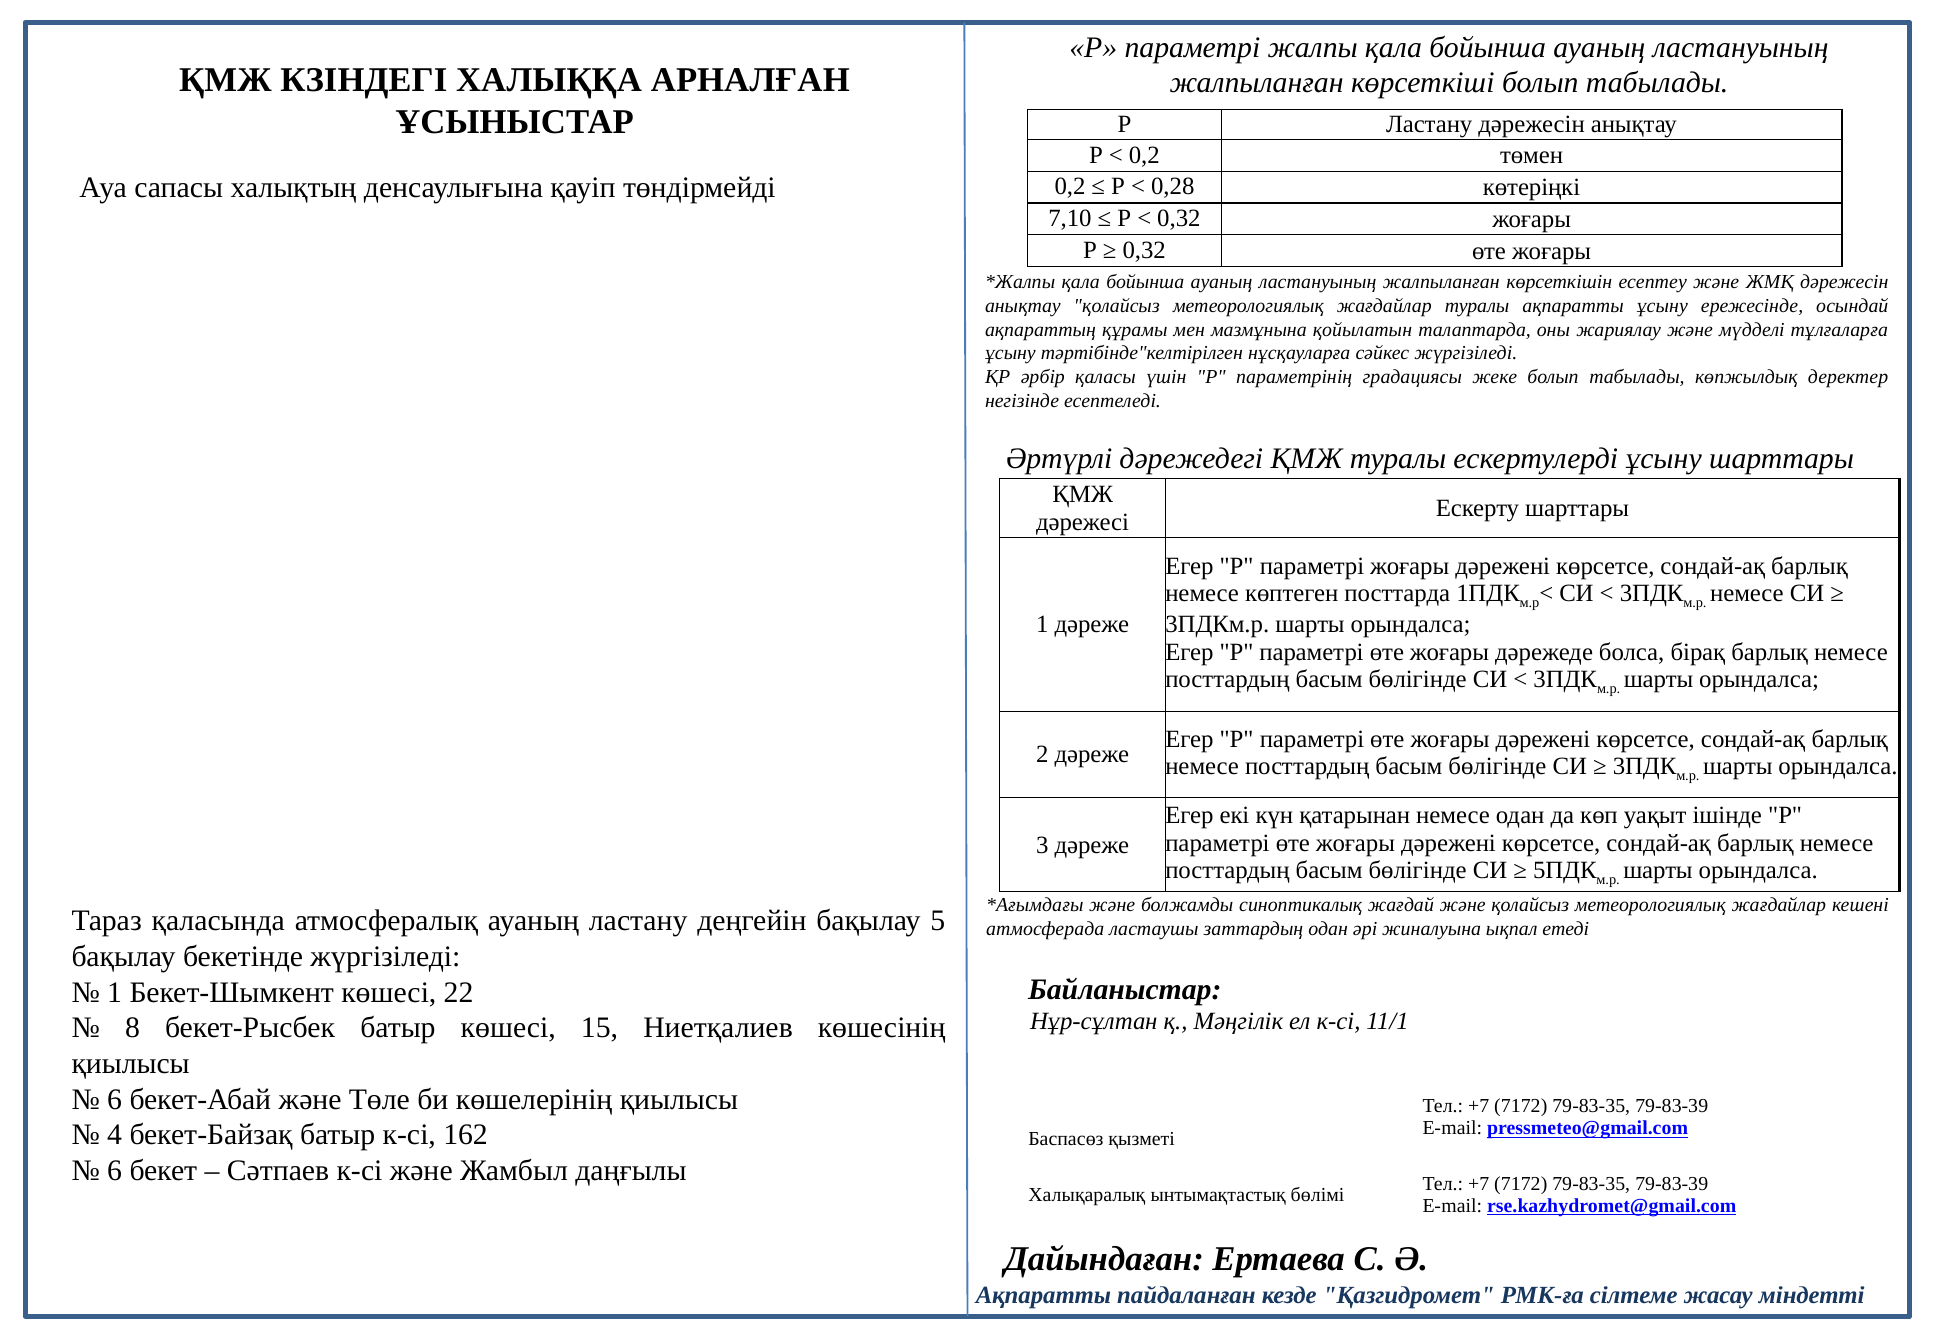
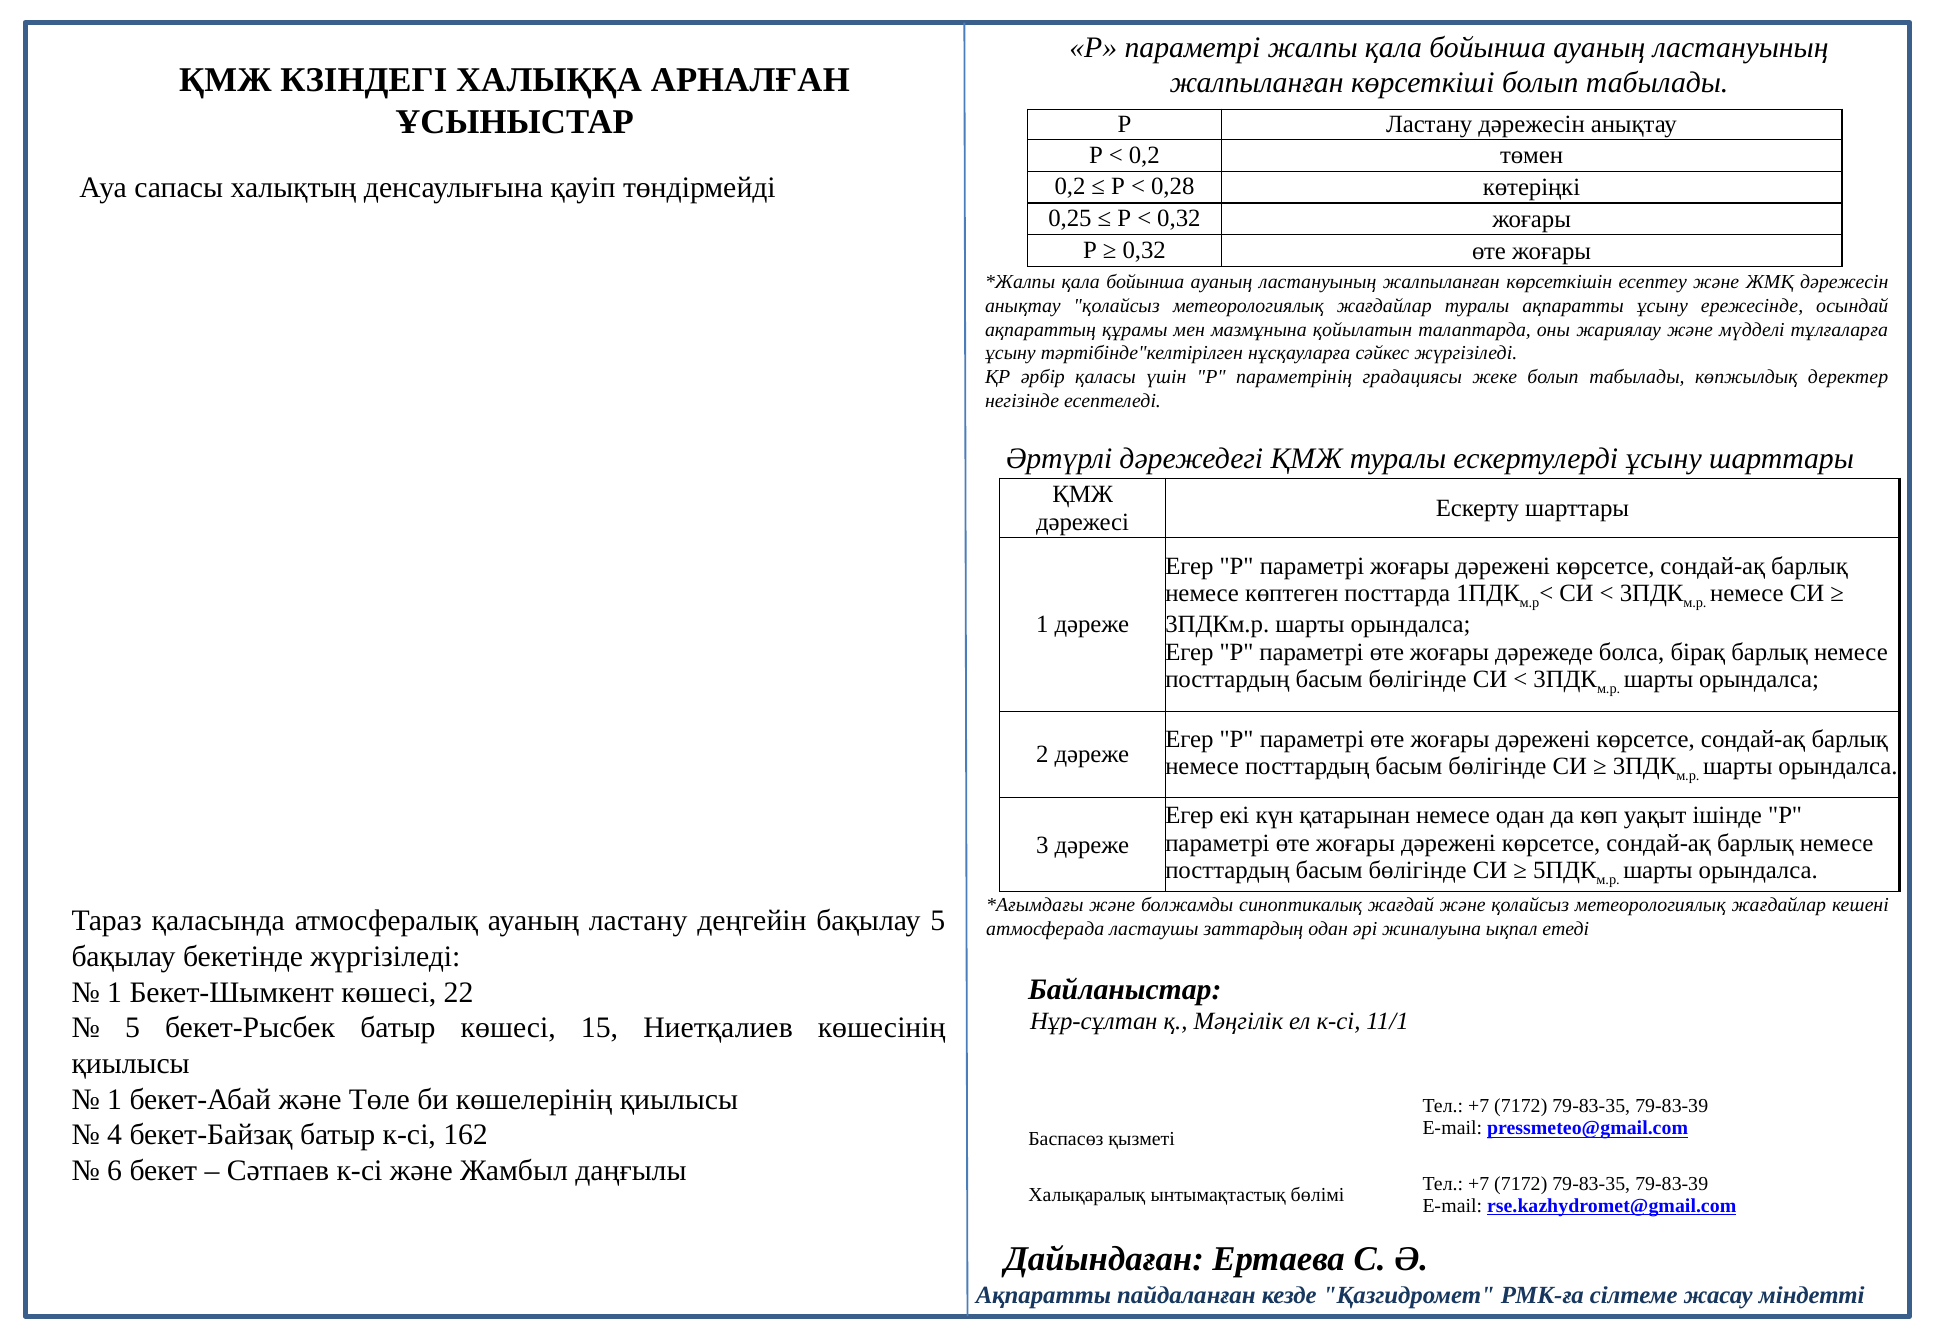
7,10: 7,10 -> 0,25 (1070, 219)
8: 8 -> 5 (133, 1028)
6: 6 -> 1 (115, 1100)
